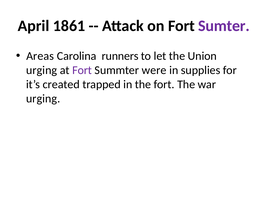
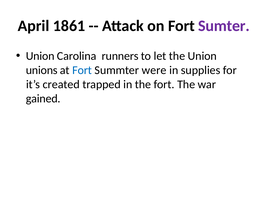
Areas: Areas -> Union (40, 56)
urging: urging -> unions (42, 70)
Fort colour: purple -> blue (82, 70)
urging: urging -> gained (43, 99)
